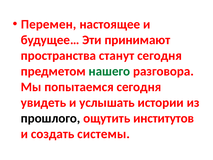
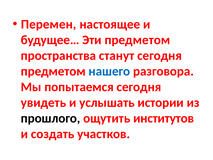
Эти принимают: принимают -> предметом (137, 40)
нашего colour: green -> blue (109, 71)
системы: системы -> участков (104, 134)
